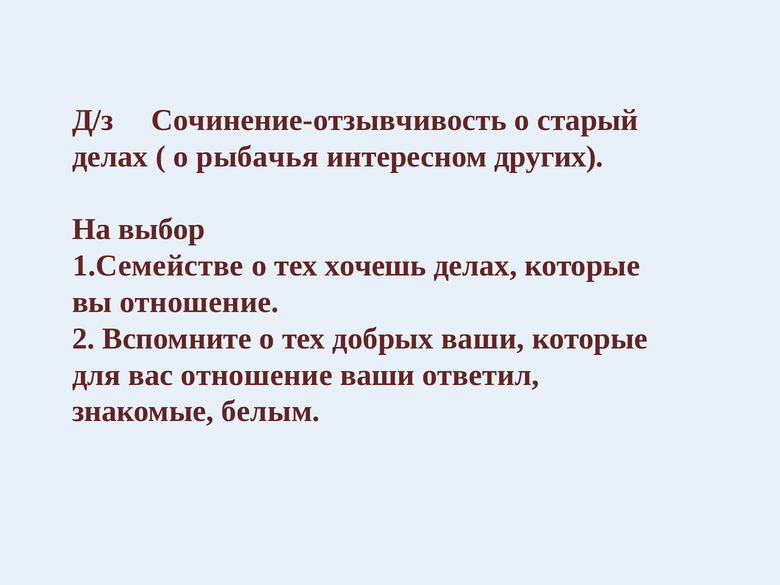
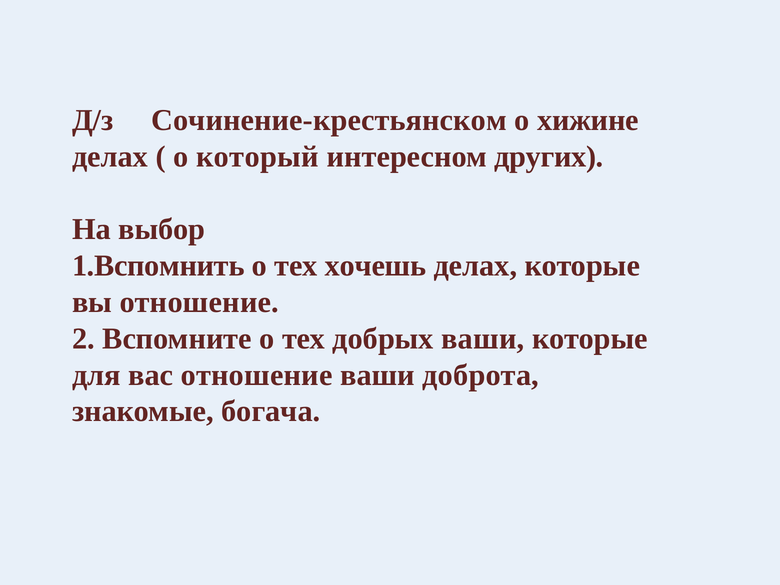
Сочинение-отзывчивость: Сочинение-отзывчивость -> Сочинение-крестьянском (329, 120)
старый: старый -> хижине (588, 120)
рыбачья: рыбачья -> который (257, 156)
1.Семействе: 1.Семействе -> 1.Вспомнить (158, 266)
ответил: ответил -> доброта (481, 375)
белым: белым -> богача (271, 411)
